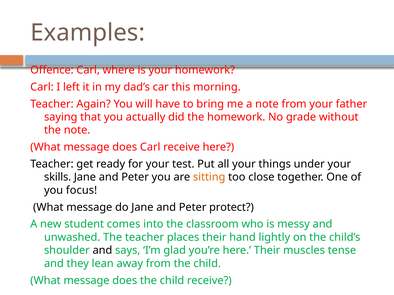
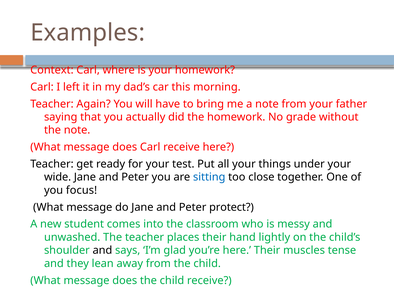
Offence: Offence -> Context (52, 70)
skills: skills -> wide (58, 177)
sitting colour: orange -> blue (209, 177)
